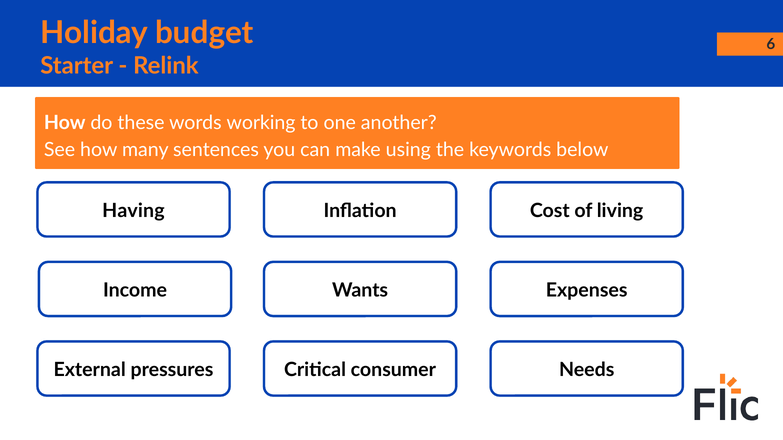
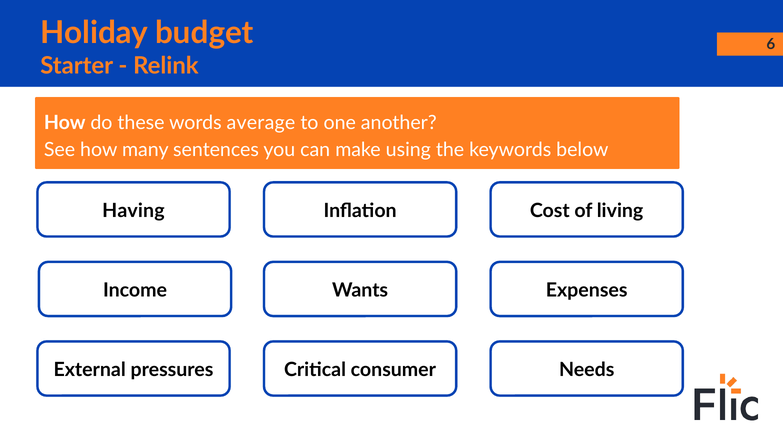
working: working -> average (261, 123)
